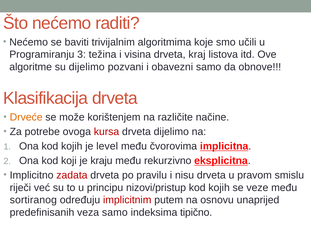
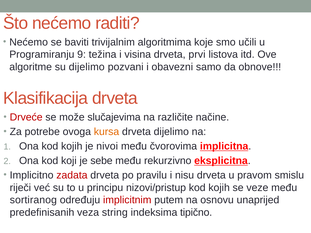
3: 3 -> 9 (82, 55)
kraj: kraj -> prvi (197, 55)
Drveće colour: orange -> red (26, 117)
korištenjem: korištenjem -> slučajevima (114, 117)
kursa colour: red -> orange (107, 132)
level: level -> nivoi (107, 146)
kraju: kraju -> sebe (101, 161)
veza samo: samo -> string (115, 213)
